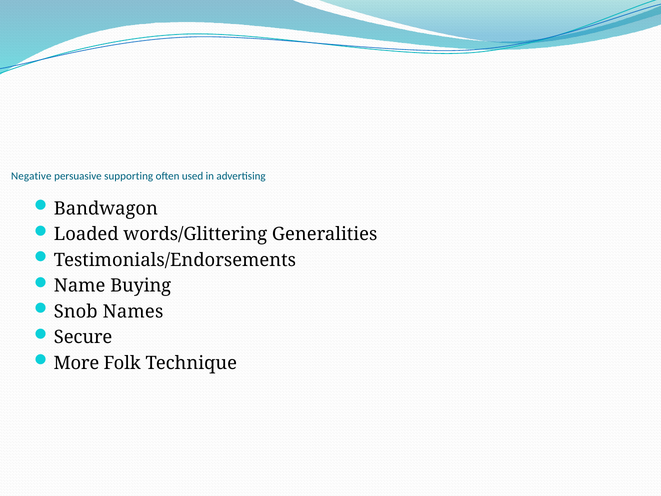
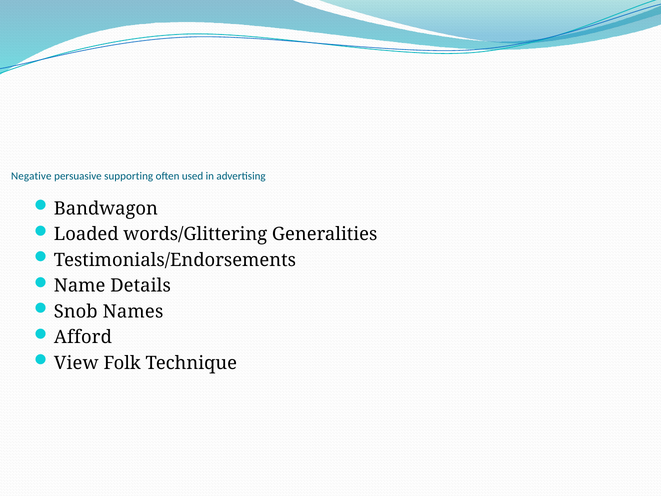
Buying: Buying -> Details (141, 286)
Secure: Secure -> Afford (83, 337)
More: More -> View (76, 363)
